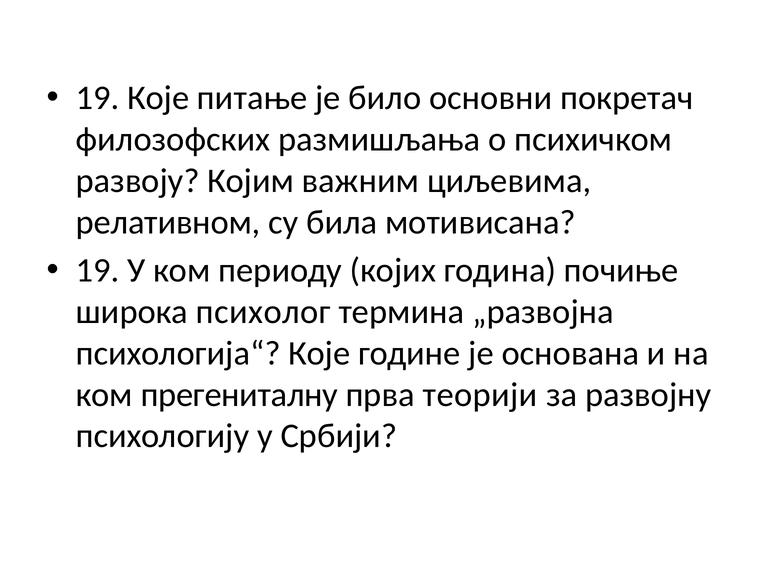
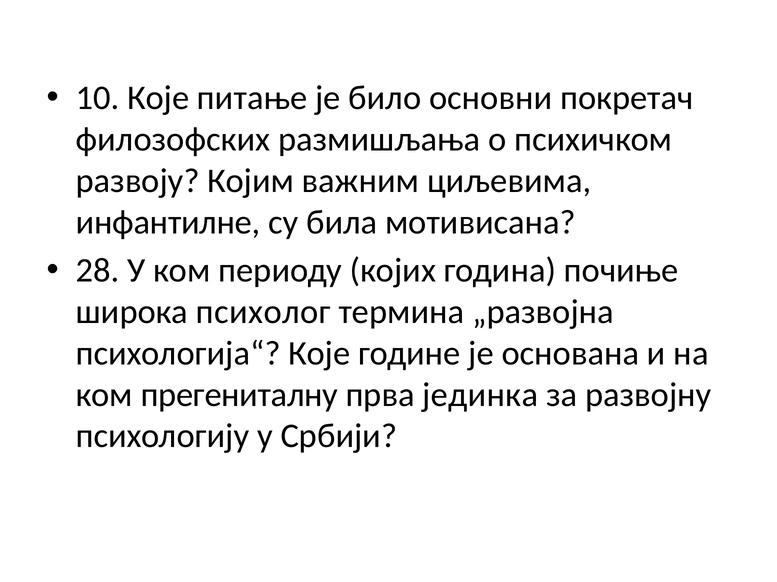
19: 19 -> 10 (98, 98)
релативном: релативном -> инфантилне (168, 222)
19: 19 -> 28 (98, 271)
теорији: теорији -> јединка (480, 395)
